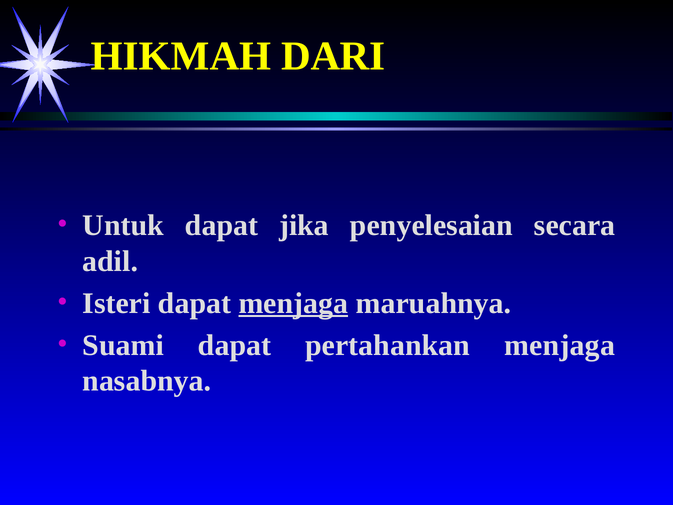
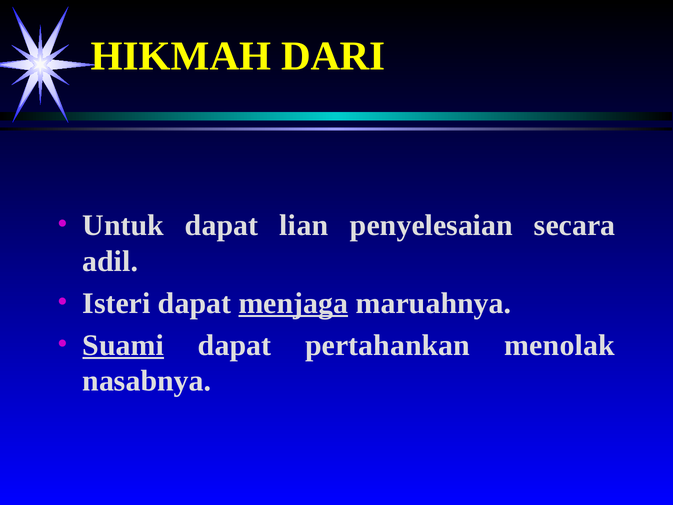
jika: jika -> lian (304, 225)
Suami underline: none -> present (123, 345)
pertahankan menjaga: menjaga -> menolak (560, 345)
